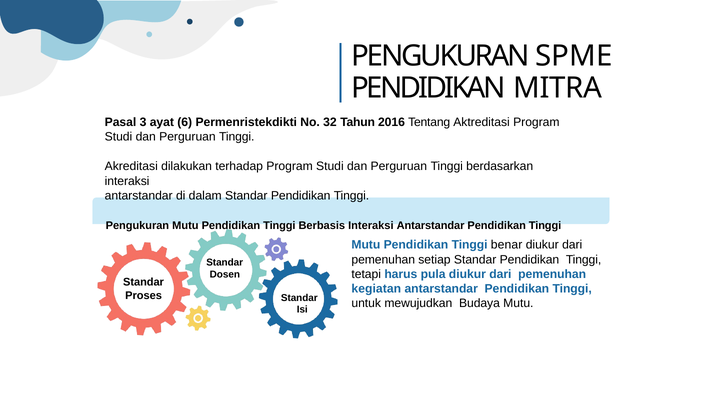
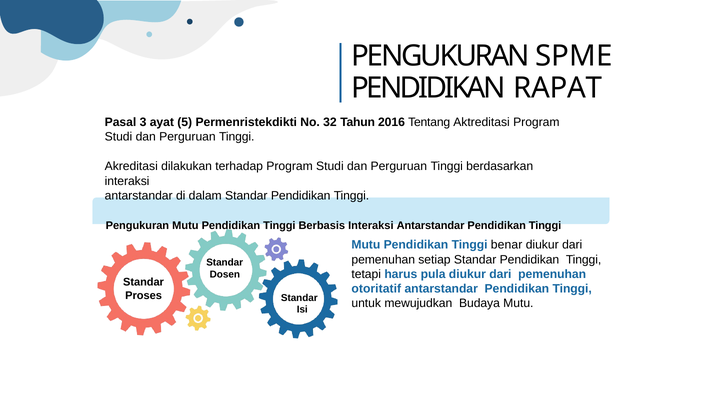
MITRA: MITRA -> RAPAT (558, 88)
6: 6 -> 5 (185, 122)
kegiatan: kegiatan -> otoritatif (376, 288)
